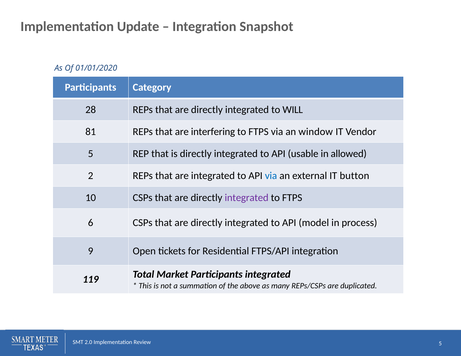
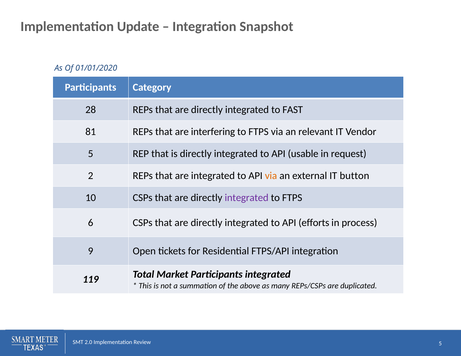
WILL: WILL -> FAST (293, 110)
window: window -> relevant (316, 132)
allowed: allowed -> request (349, 154)
via colour: blue -> orange (271, 176)
model: model -> efforts (314, 223)
